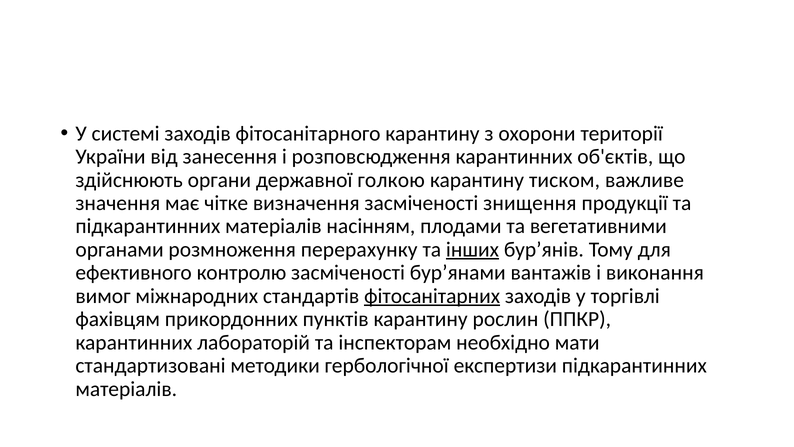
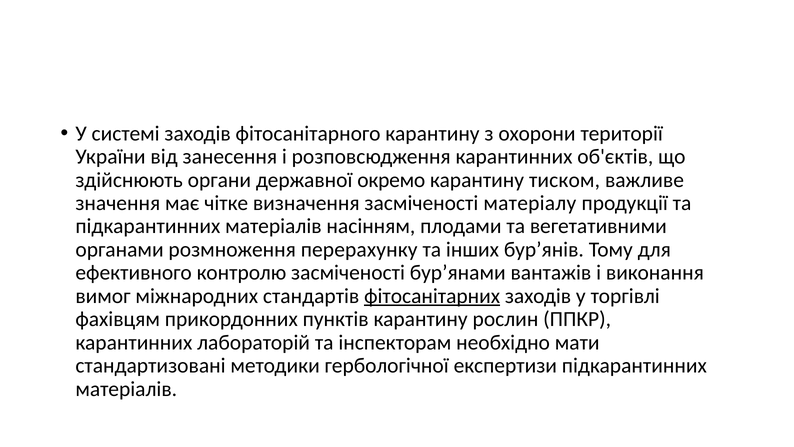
голкою: голкою -> окремо (391, 180)
знищення: знищення -> матеріалу (530, 203)
інших underline: present -> none (473, 249)
